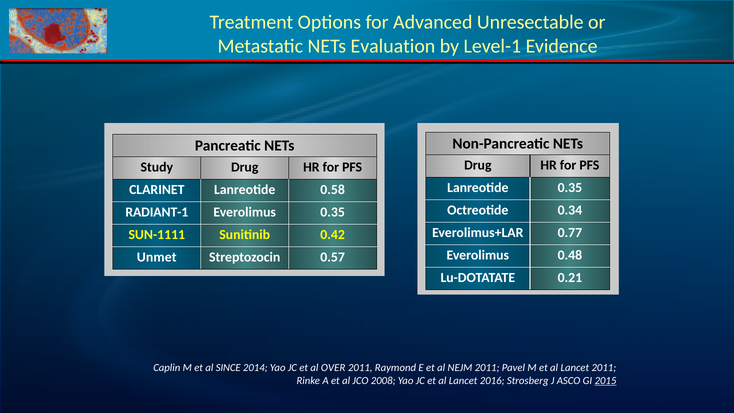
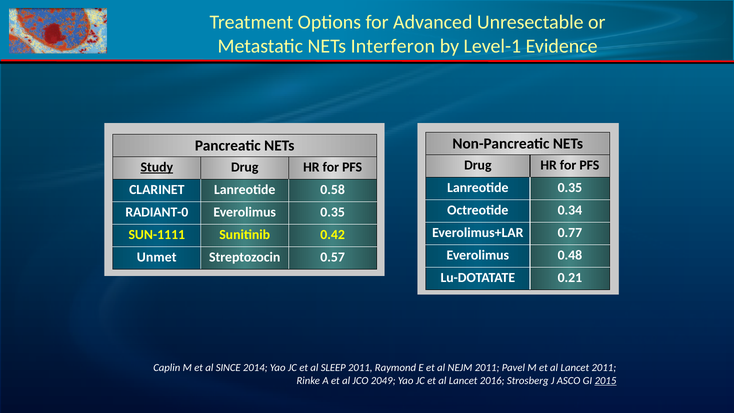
Evaluation: Evaluation -> Interferon (393, 46)
Study underline: none -> present (157, 167)
RADIANT-1: RADIANT-1 -> RADIANT-0 (157, 212)
OVER: OVER -> SLEEP (333, 368)
2008: 2008 -> 2049 (383, 380)
